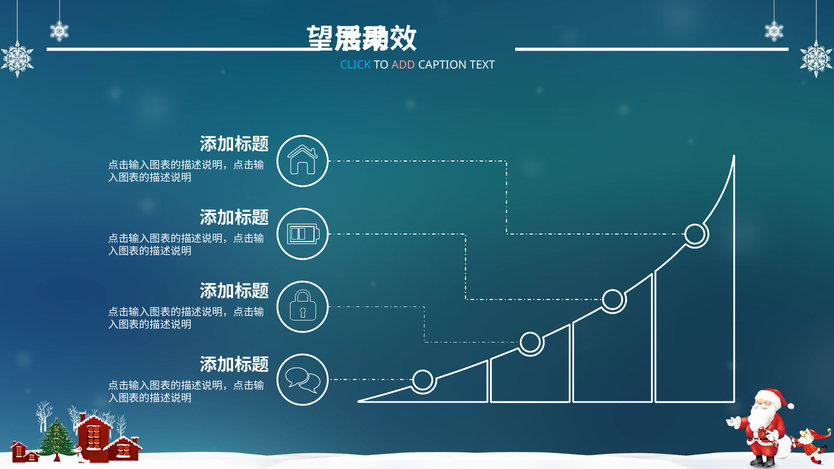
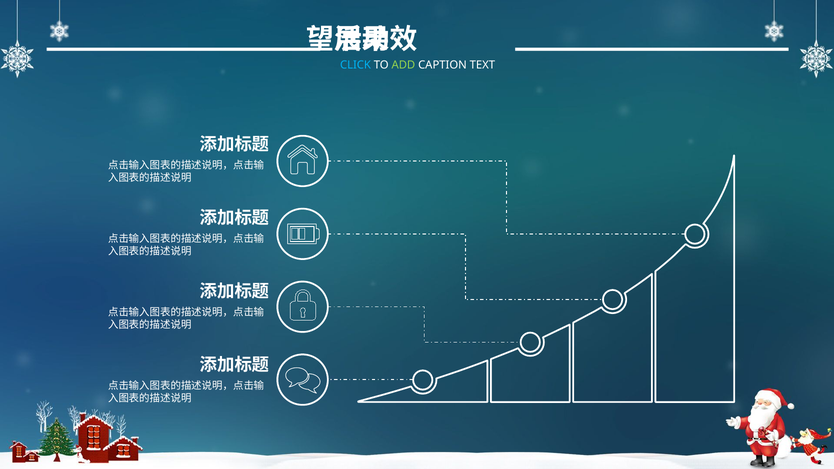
ADD colour: pink -> light green (403, 65)
